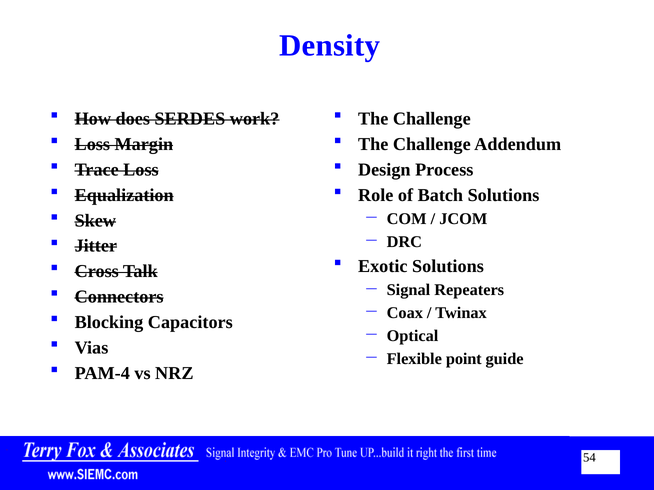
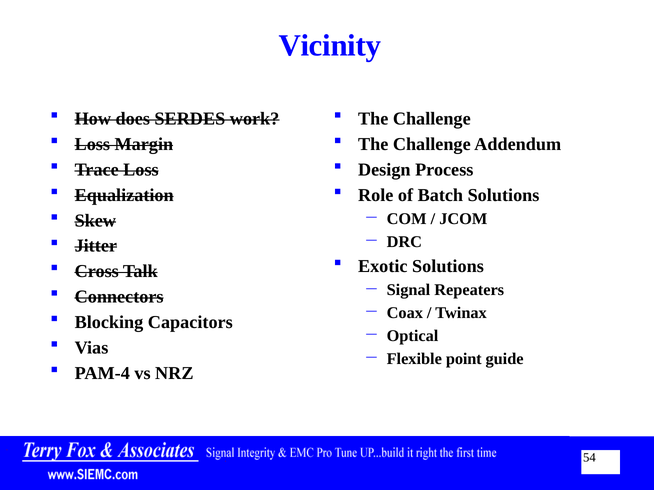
Density: Density -> Vicinity (330, 46)
